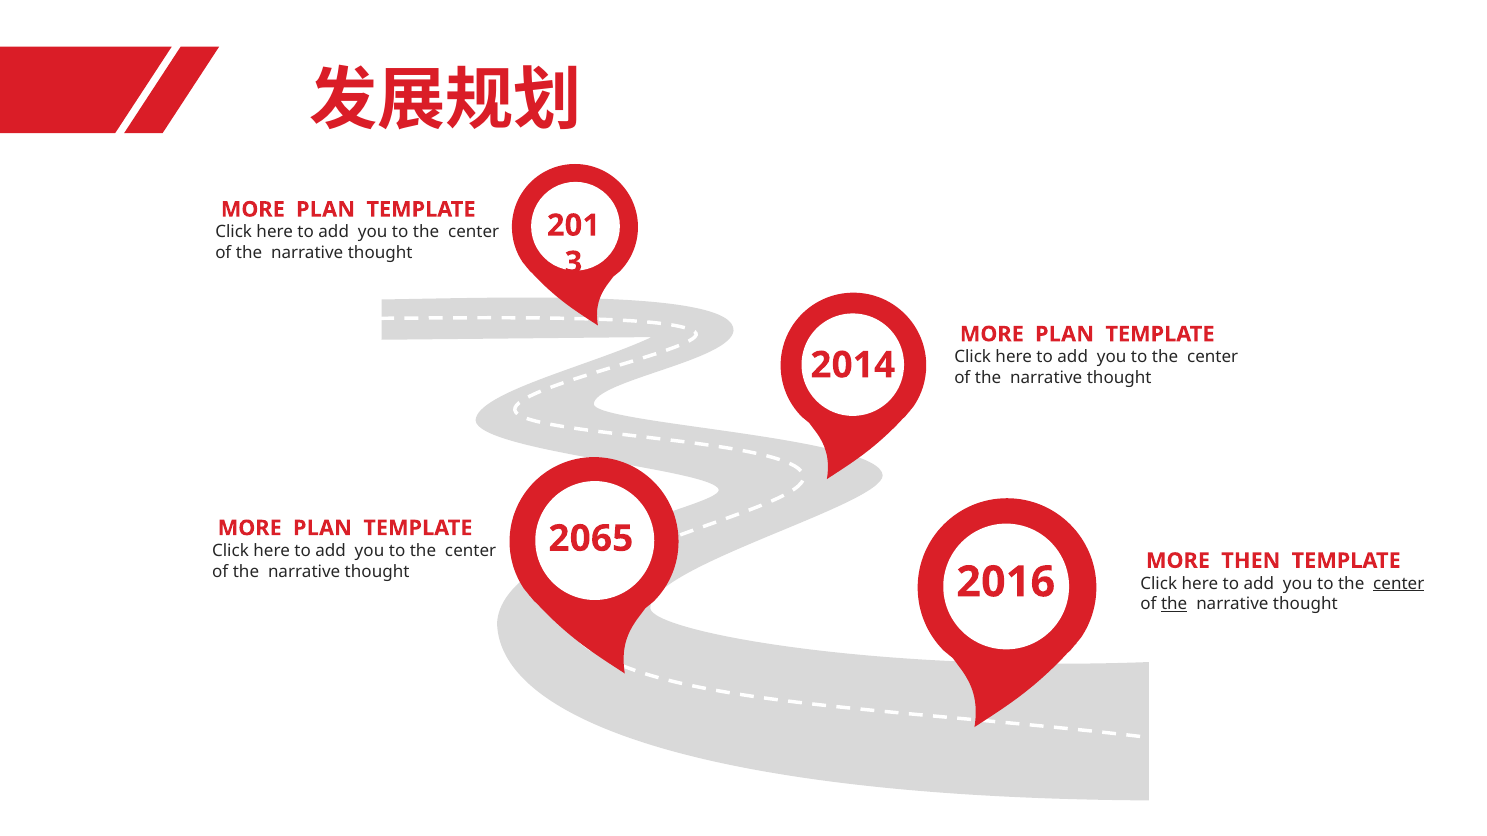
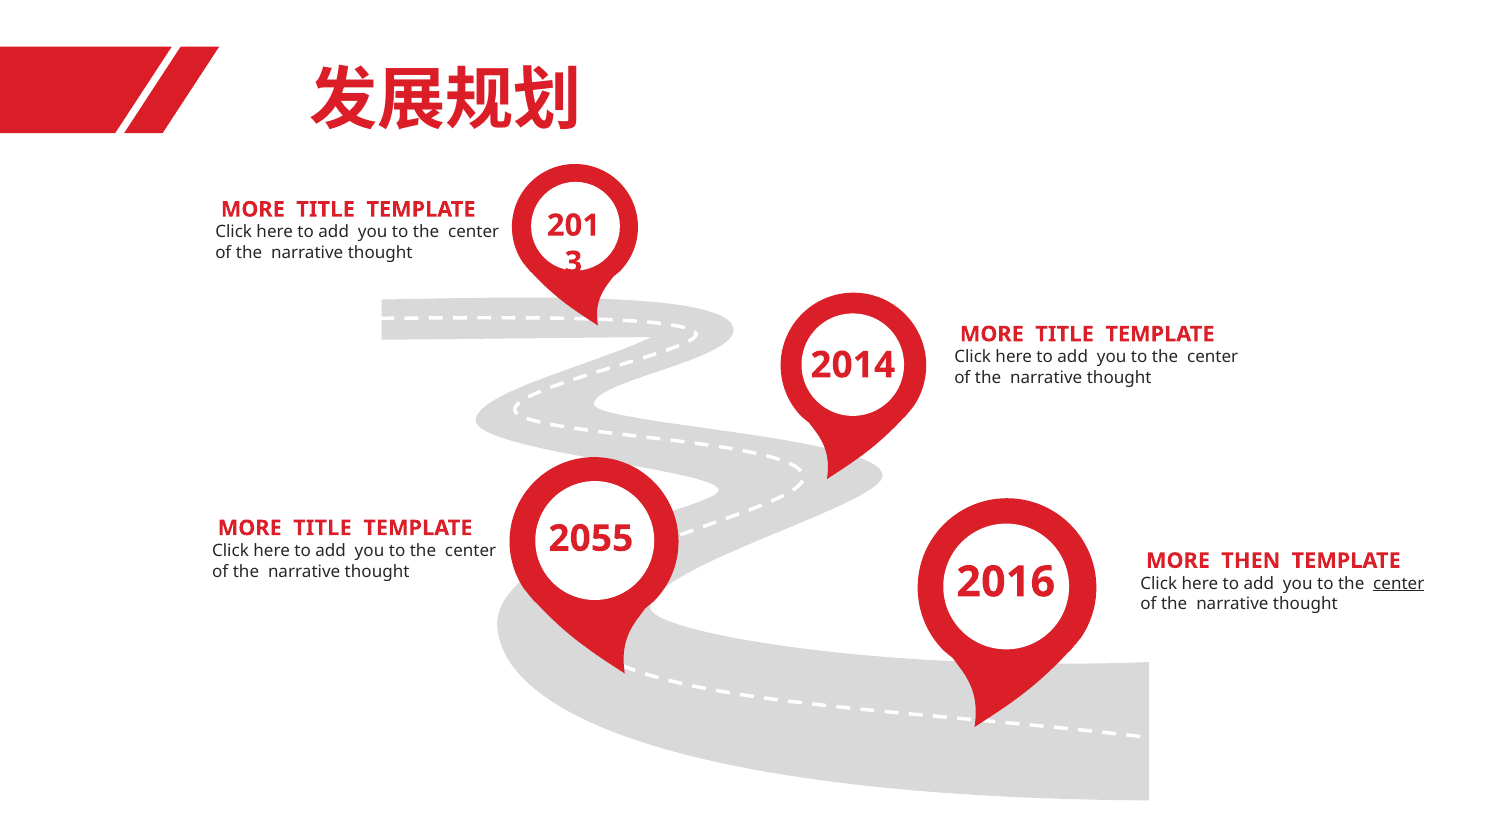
PLAN: PLAN -> TITLE (326, 210)
PLAN: PLAN -> TITLE (1065, 334)
PLAN: PLAN -> TITLE (322, 528)
2065: 2065 -> 2055 (591, 539)
the underline: present -> none (1174, 604)
